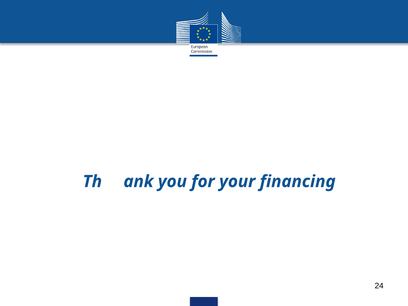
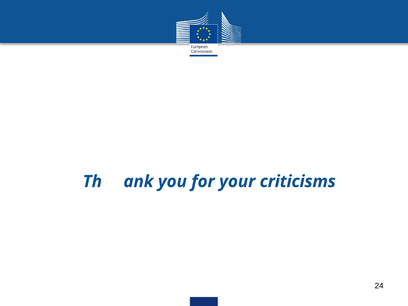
financing: financing -> criticisms (298, 181)
